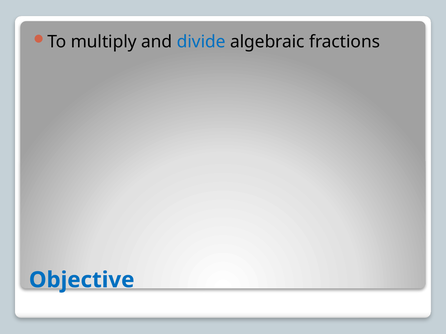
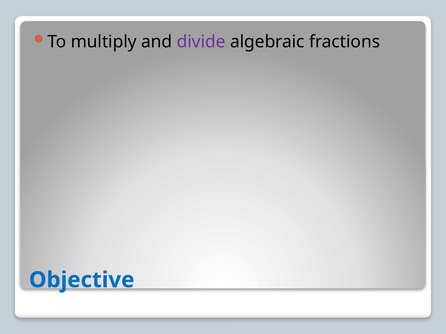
divide colour: blue -> purple (201, 42)
